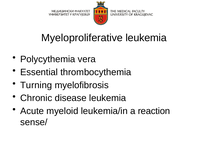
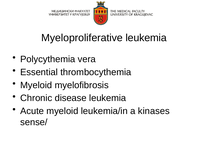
Turning: Turning -> Myeloid (36, 85)
reaction: reaction -> kinases (154, 111)
